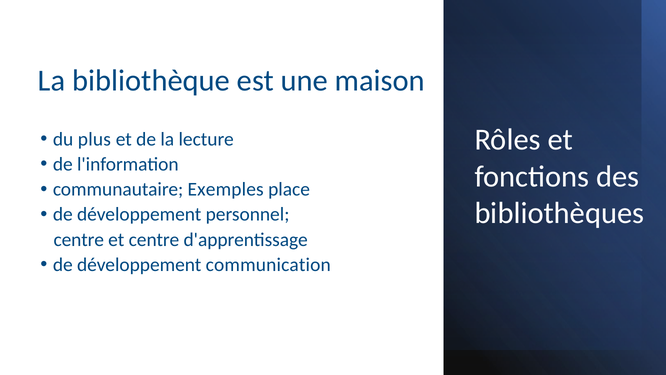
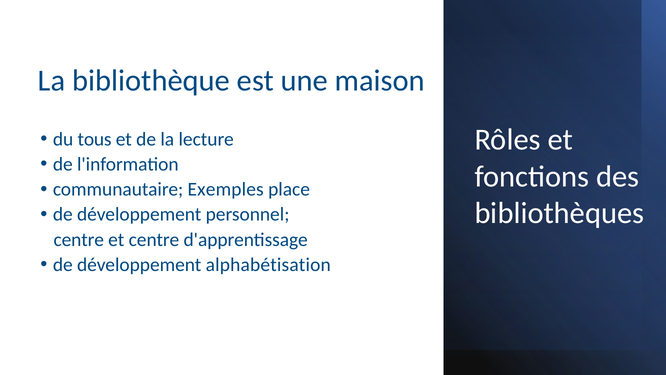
plus: plus -> tous (95, 139)
communication: communication -> alphabétisation (268, 265)
